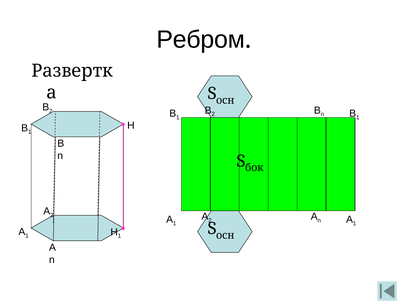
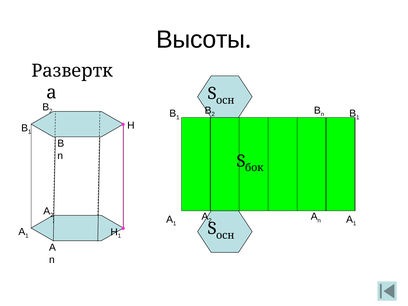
Ребром: Ребром -> Высоты (201, 39)
